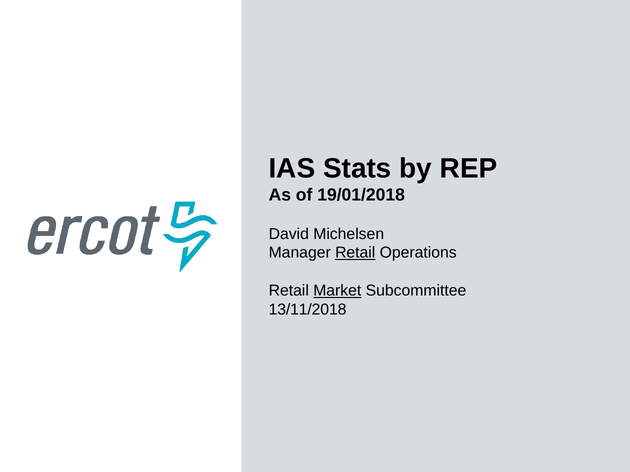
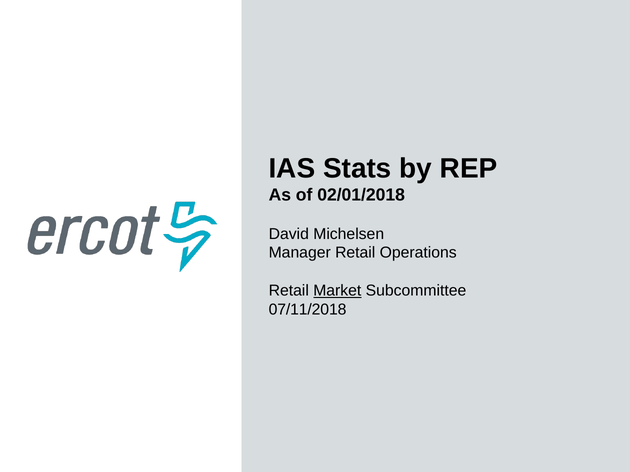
19/01/2018: 19/01/2018 -> 02/01/2018 (361, 195)
Retail underline: present -> none (355, 253)
13/11/2018: 13/11/2018 -> 07/11/2018 (308, 310)
